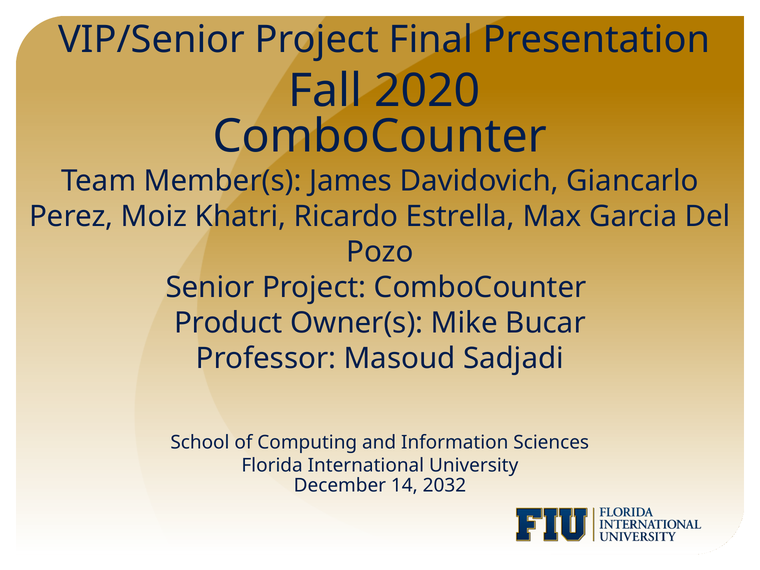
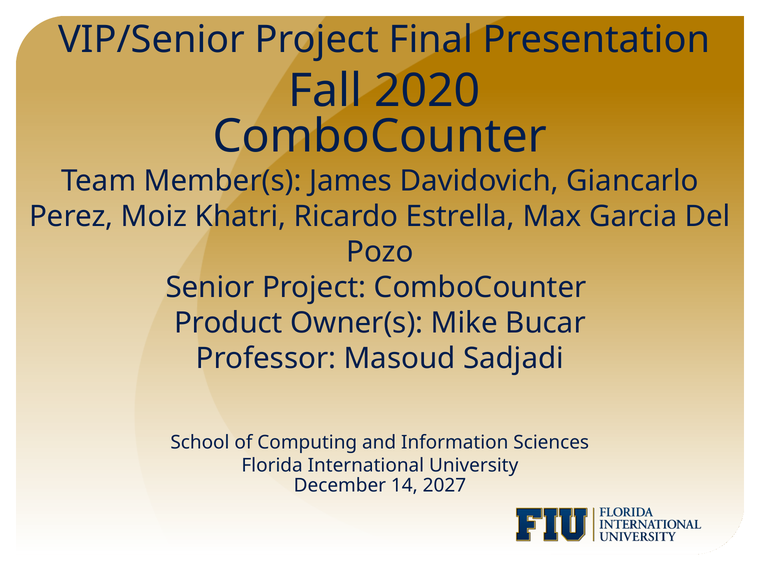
2032: 2032 -> 2027 (444, 486)
